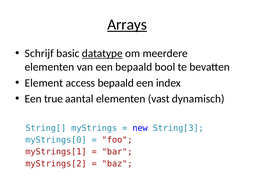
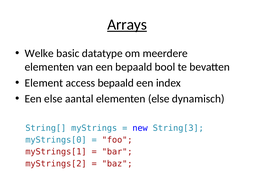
Schrijf: Schrijf -> Welke (39, 53)
datatype underline: present -> none (102, 53)
Een true: true -> else (53, 98)
elementen vast: vast -> else (159, 98)
